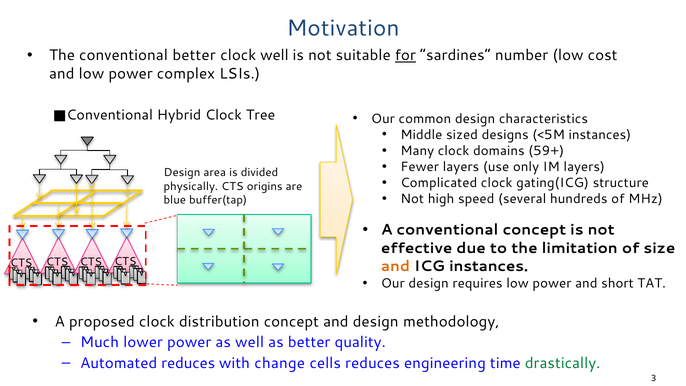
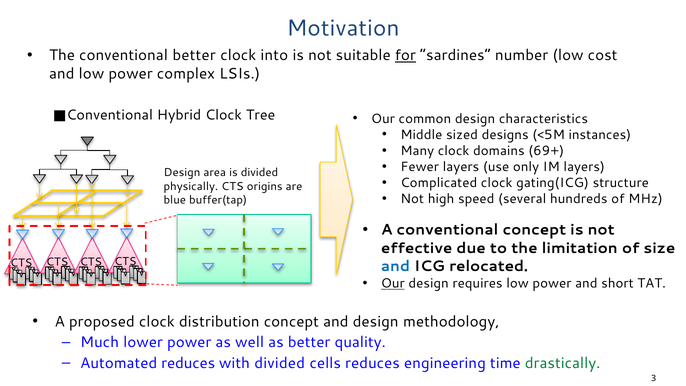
clock well: well -> into (274, 55)
59+: 59+ -> 69+ (546, 151)
and colour: orange -> blue (395, 266)
ICG instances: instances -> relocated (489, 266)
Our underline: none -> present (393, 283)
with change: change -> divided (280, 363)
